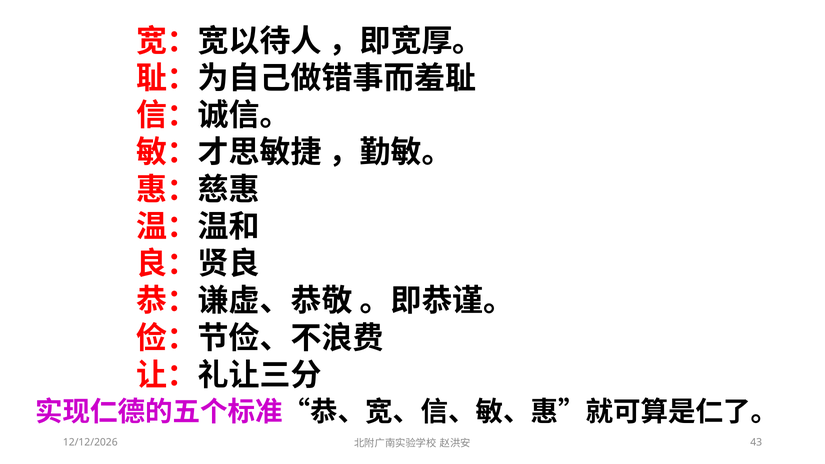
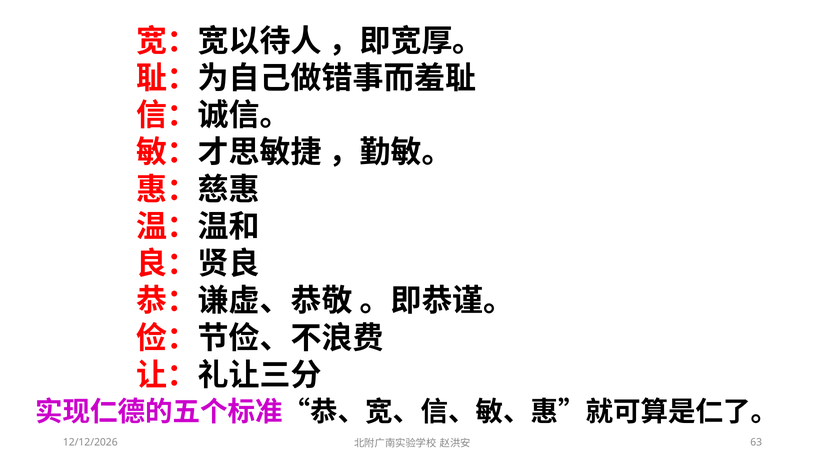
43: 43 -> 63 (756, 442)
